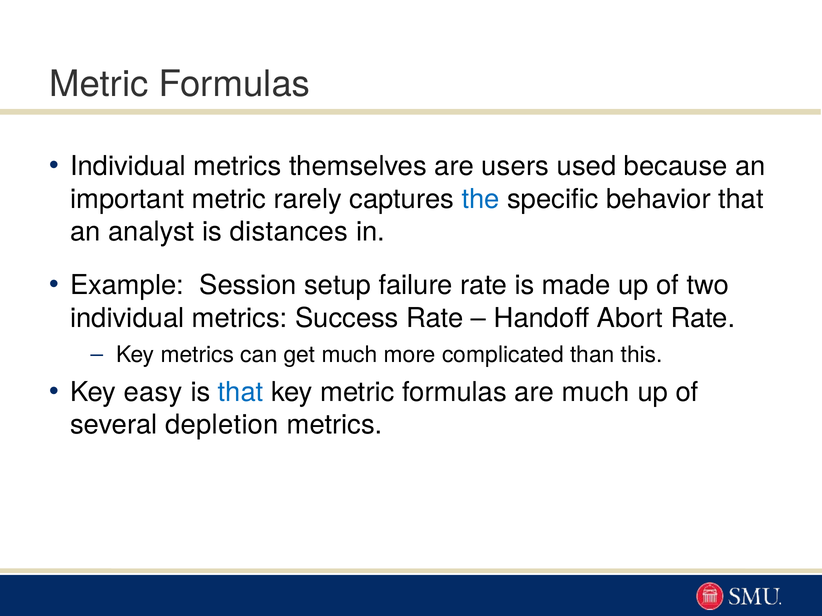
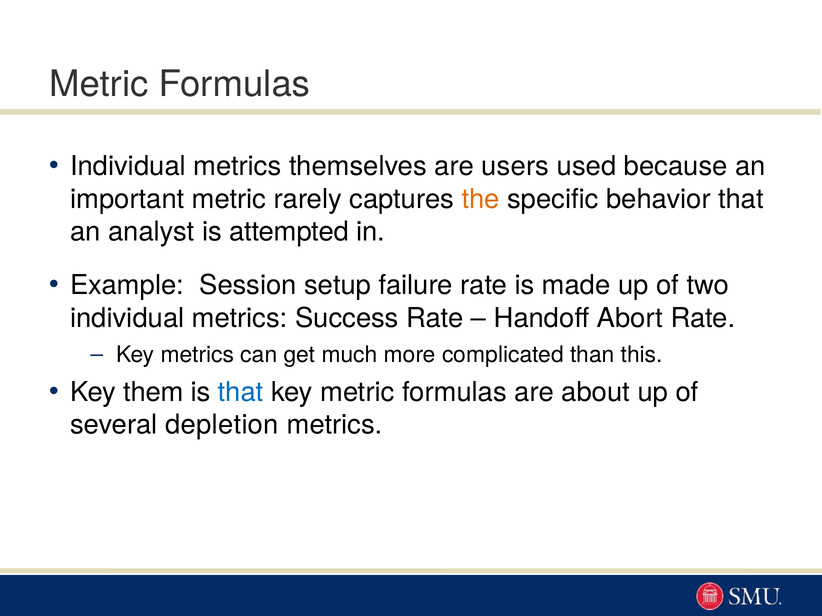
the colour: blue -> orange (481, 199)
distances: distances -> attempted (289, 232)
easy: easy -> them (153, 392)
are much: much -> about (596, 392)
